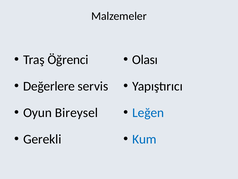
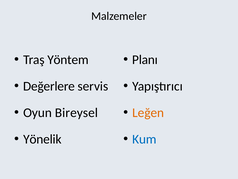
Öğrenci: Öğrenci -> Yöntem (68, 60)
Olası: Olası -> Planı (145, 60)
Leğen colour: blue -> orange (148, 112)
Gerekli: Gerekli -> Yönelik (42, 139)
